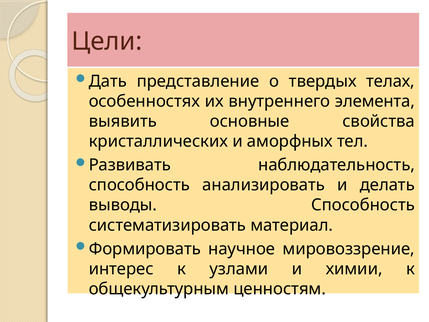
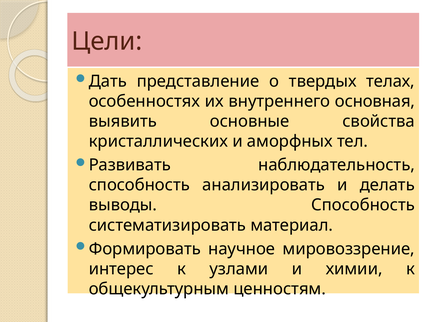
элемента: элемента -> основная (375, 101)
